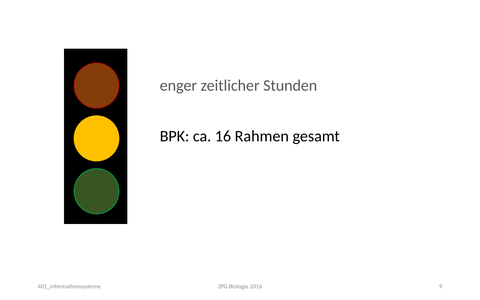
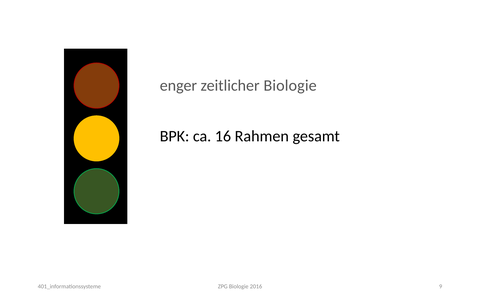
zeitlicher Stunden: Stunden -> Biologie (290, 85)
